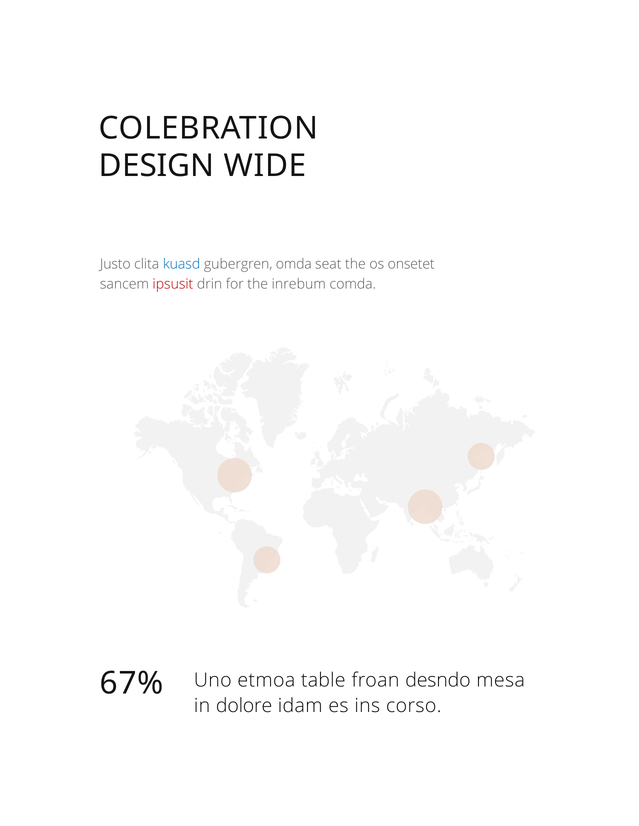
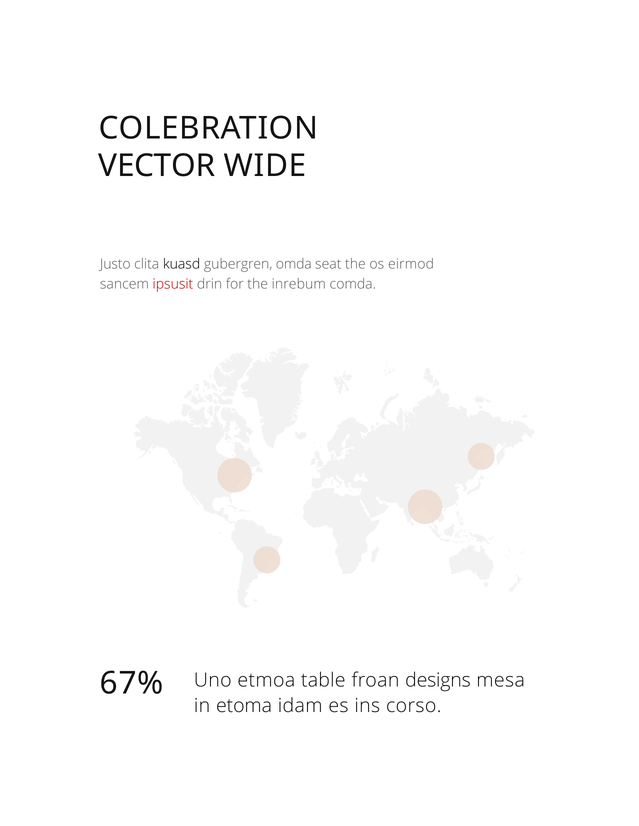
DESIGN: DESIGN -> VECTOR (157, 166)
kuasd colour: blue -> black (182, 264)
onsetet: onsetet -> eirmod (411, 264)
desndo: desndo -> designs (438, 681)
dolore: dolore -> etoma (244, 707)
